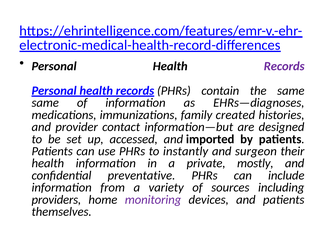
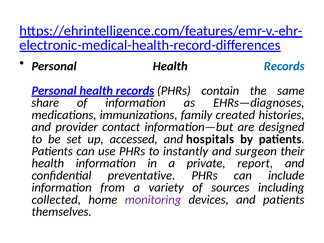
Records colour: purple -> blue (284, 66)
same: same -> share (45, 103)
imported: imported -> hospitals (210, 139)
mostly: mostly -> report (255, 163)
providers: providers -> collected (56, 200)
